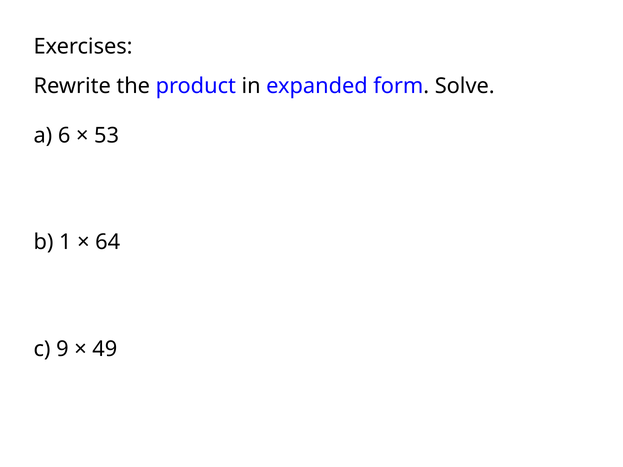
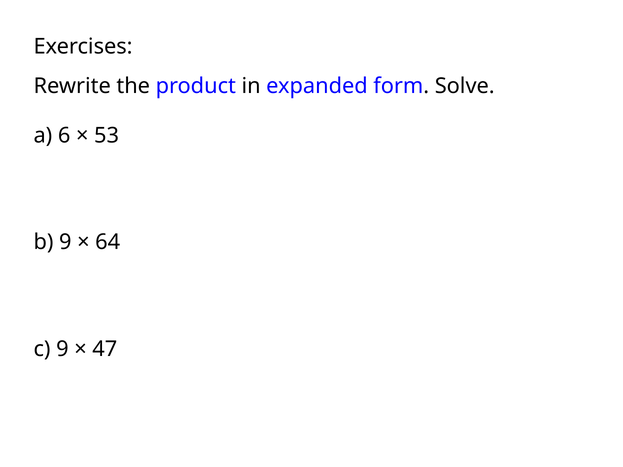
b 1: 1 -> 9 (65, 242)
49: 49 -> 47 (105, 349)
